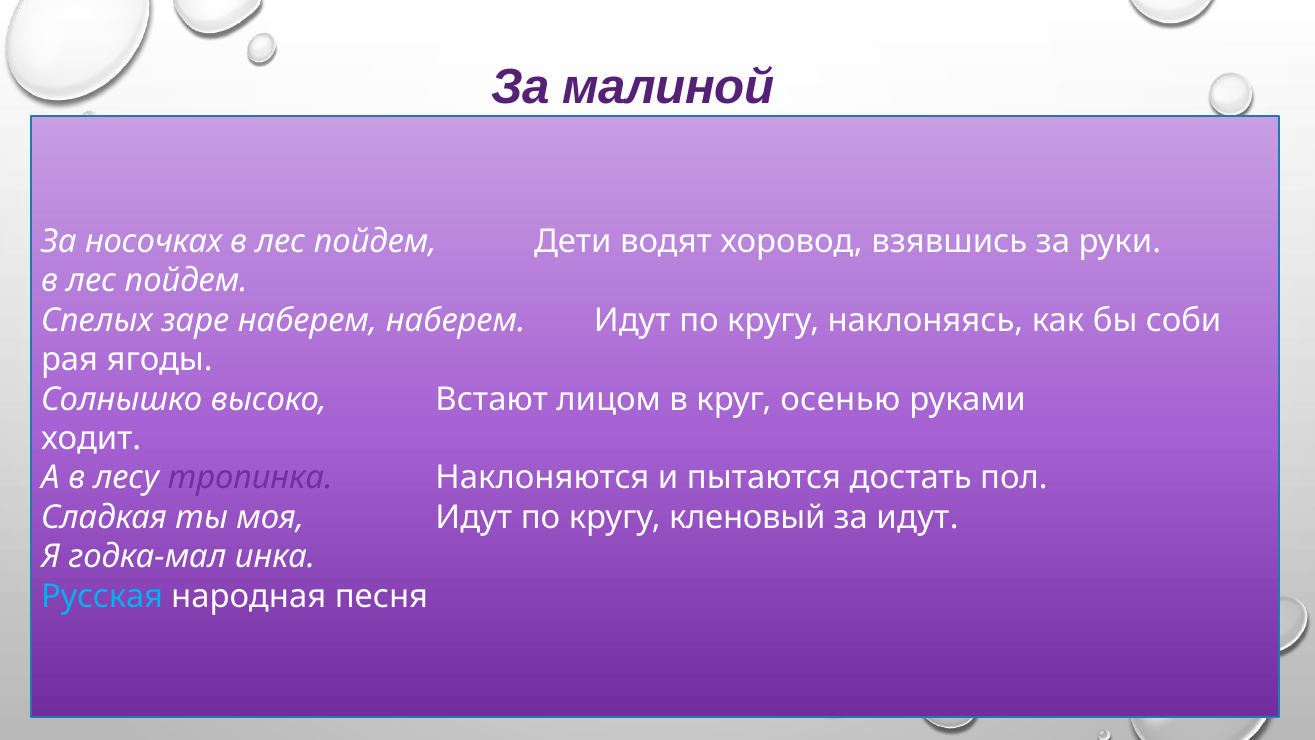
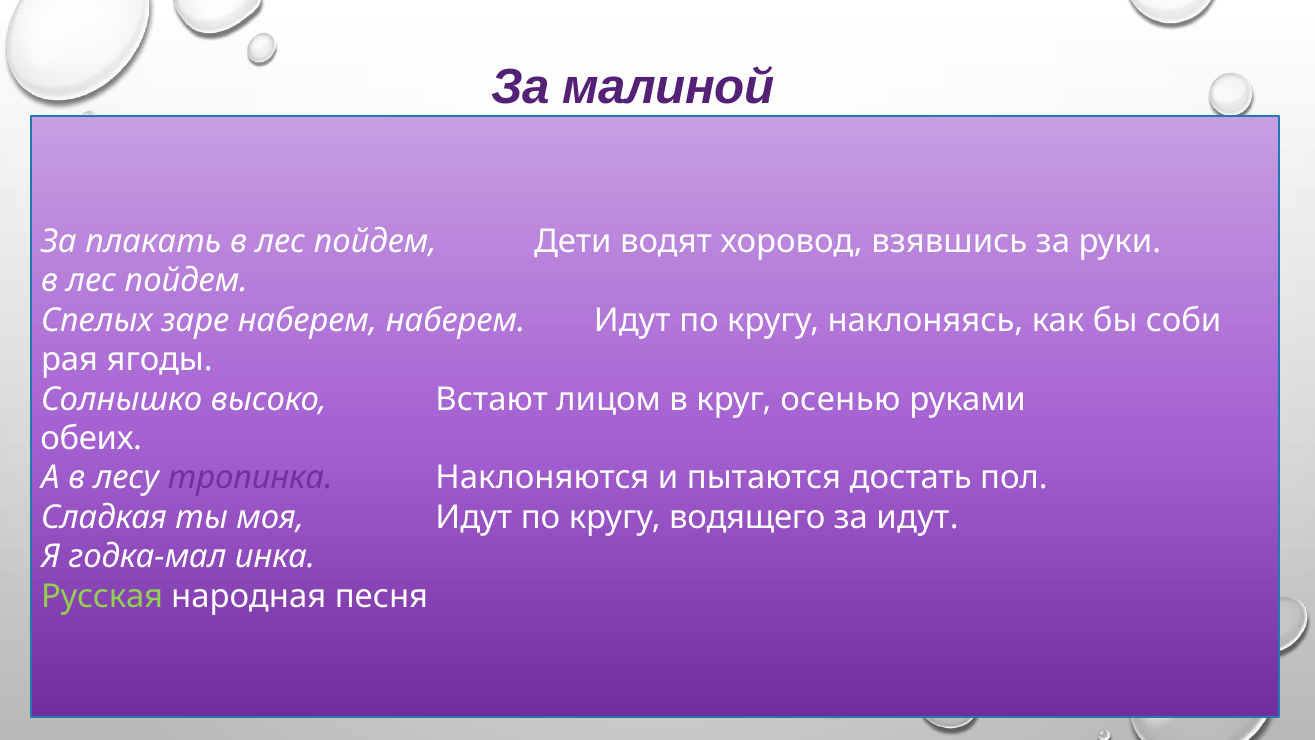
носочках: носочках -> плакать (153, 241)
ходит: ходит -> обеих (91, 438)
кленовый: кленовый -> водящего (747, 517)
Русская colour: light blue -> light green (102, 596)
